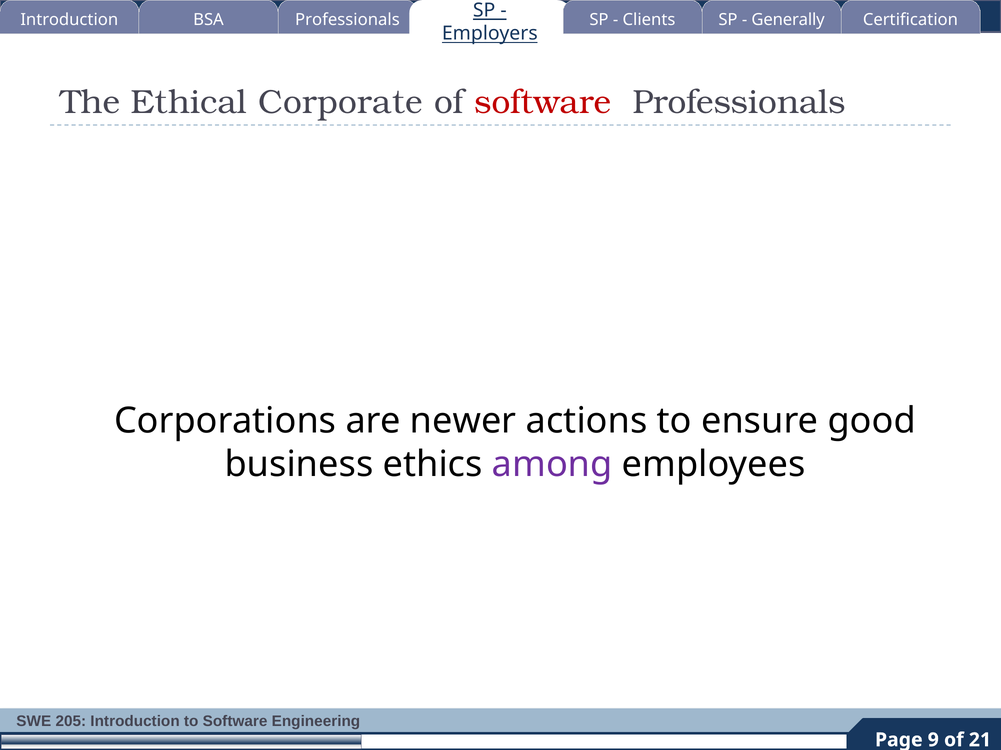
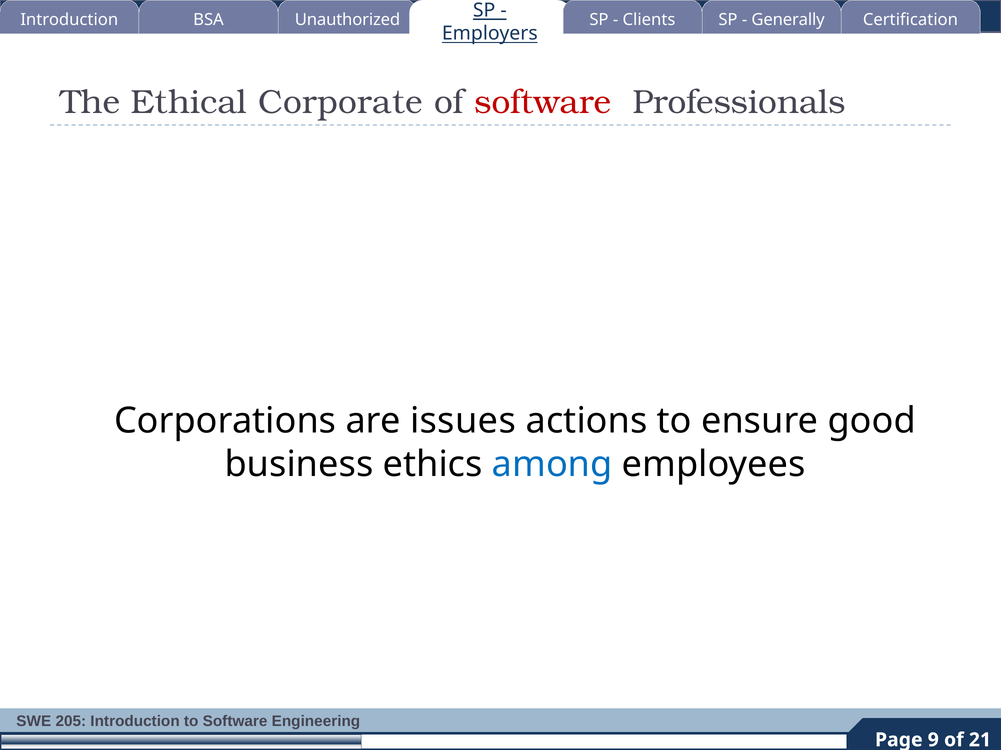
BSA Professionals: Professionals -> Unauthorized (347, 20)
newer: newer -> issues (463, 421)
among colour: purple -> blue (552, 465)
